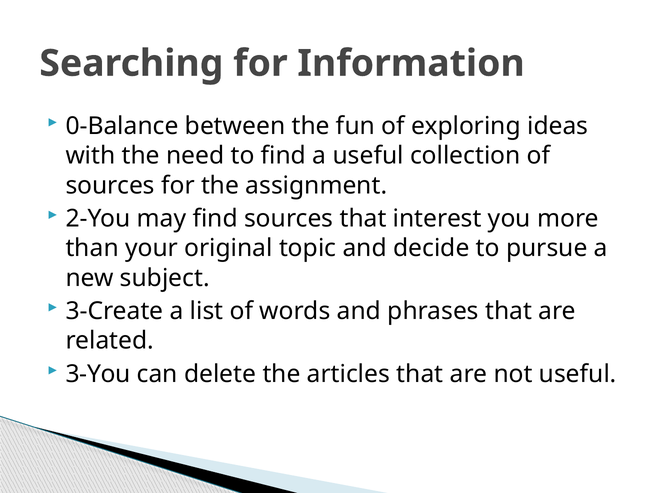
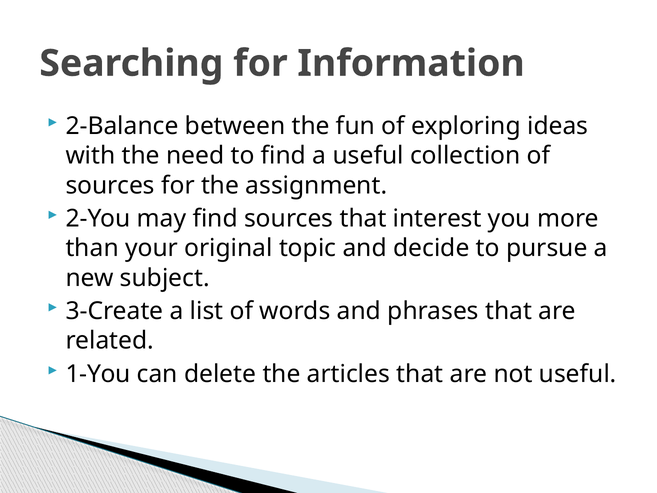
0-Balance: 0-Balance -> 2-Balance (122, 126)
3-You: 3-You -> 1-You (98, 374)
